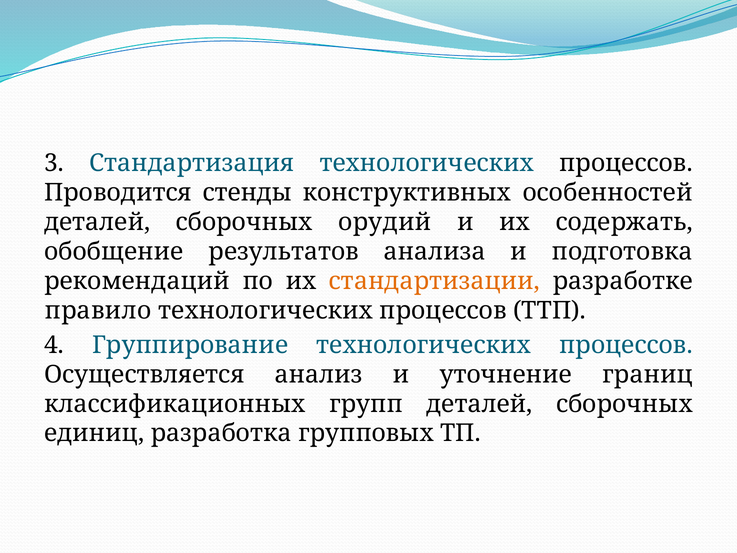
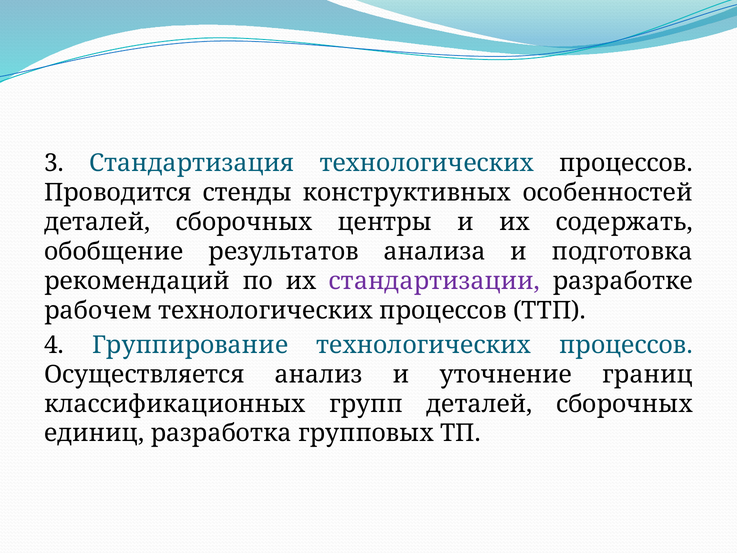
орудий: орудий -> центры (385, 222)
стандартизации colour: orange -> purple (434, 281)
правило: правило -> рабочем (98, 310)
